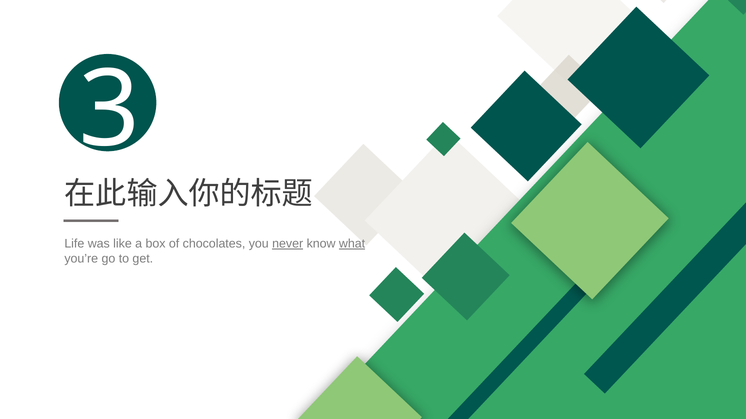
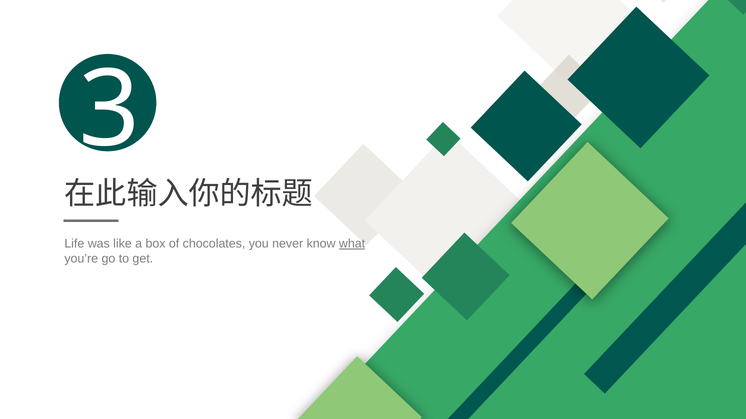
never underline: present -> none (288, 244)
